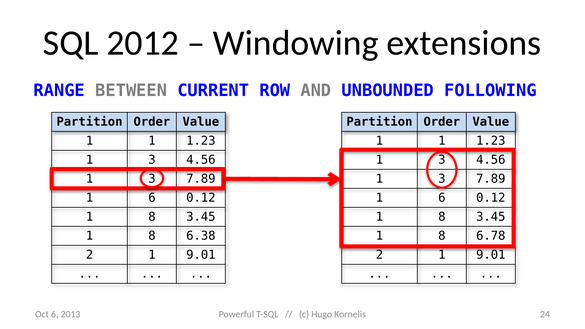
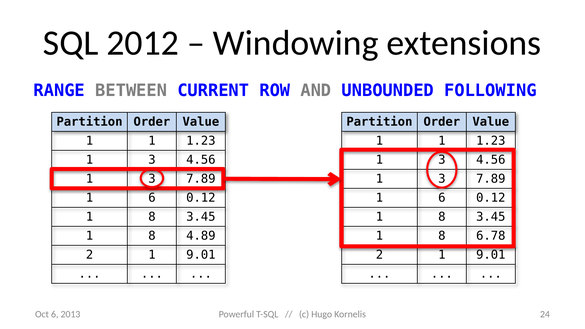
6.38: 6.38 -> 4.89 (201, 236)
